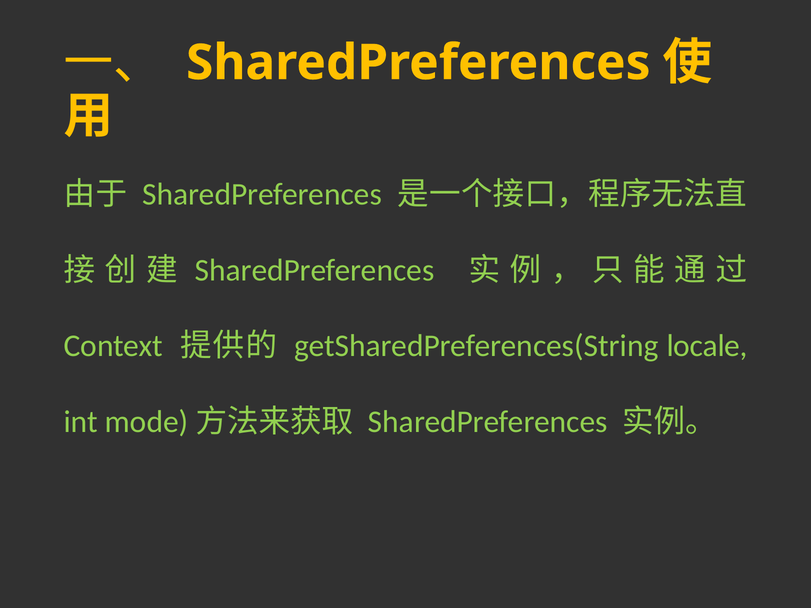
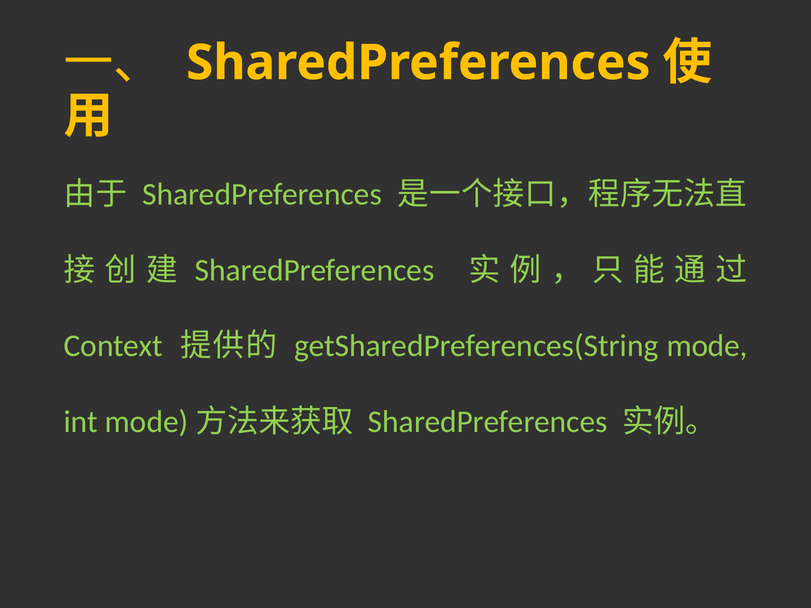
locale: locale -> mode (707, 346)
